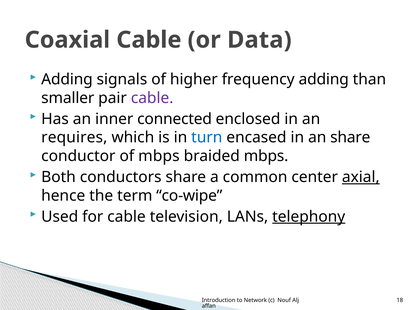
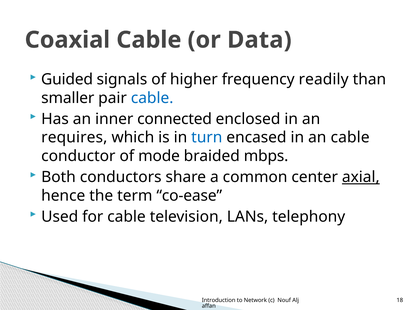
Adding: Adding -> Guided (67, 79)
frequency adding: adding -> readily (324, 79)
cable colour: purple -> blue (152, 98)
an share: share -> cable (350, 137)
of mbps: mbps -> mode (159, 156)
co-wipe: co-wipe -> co-ease (189, 196)
telephony underline: present -> none (309, 216)
